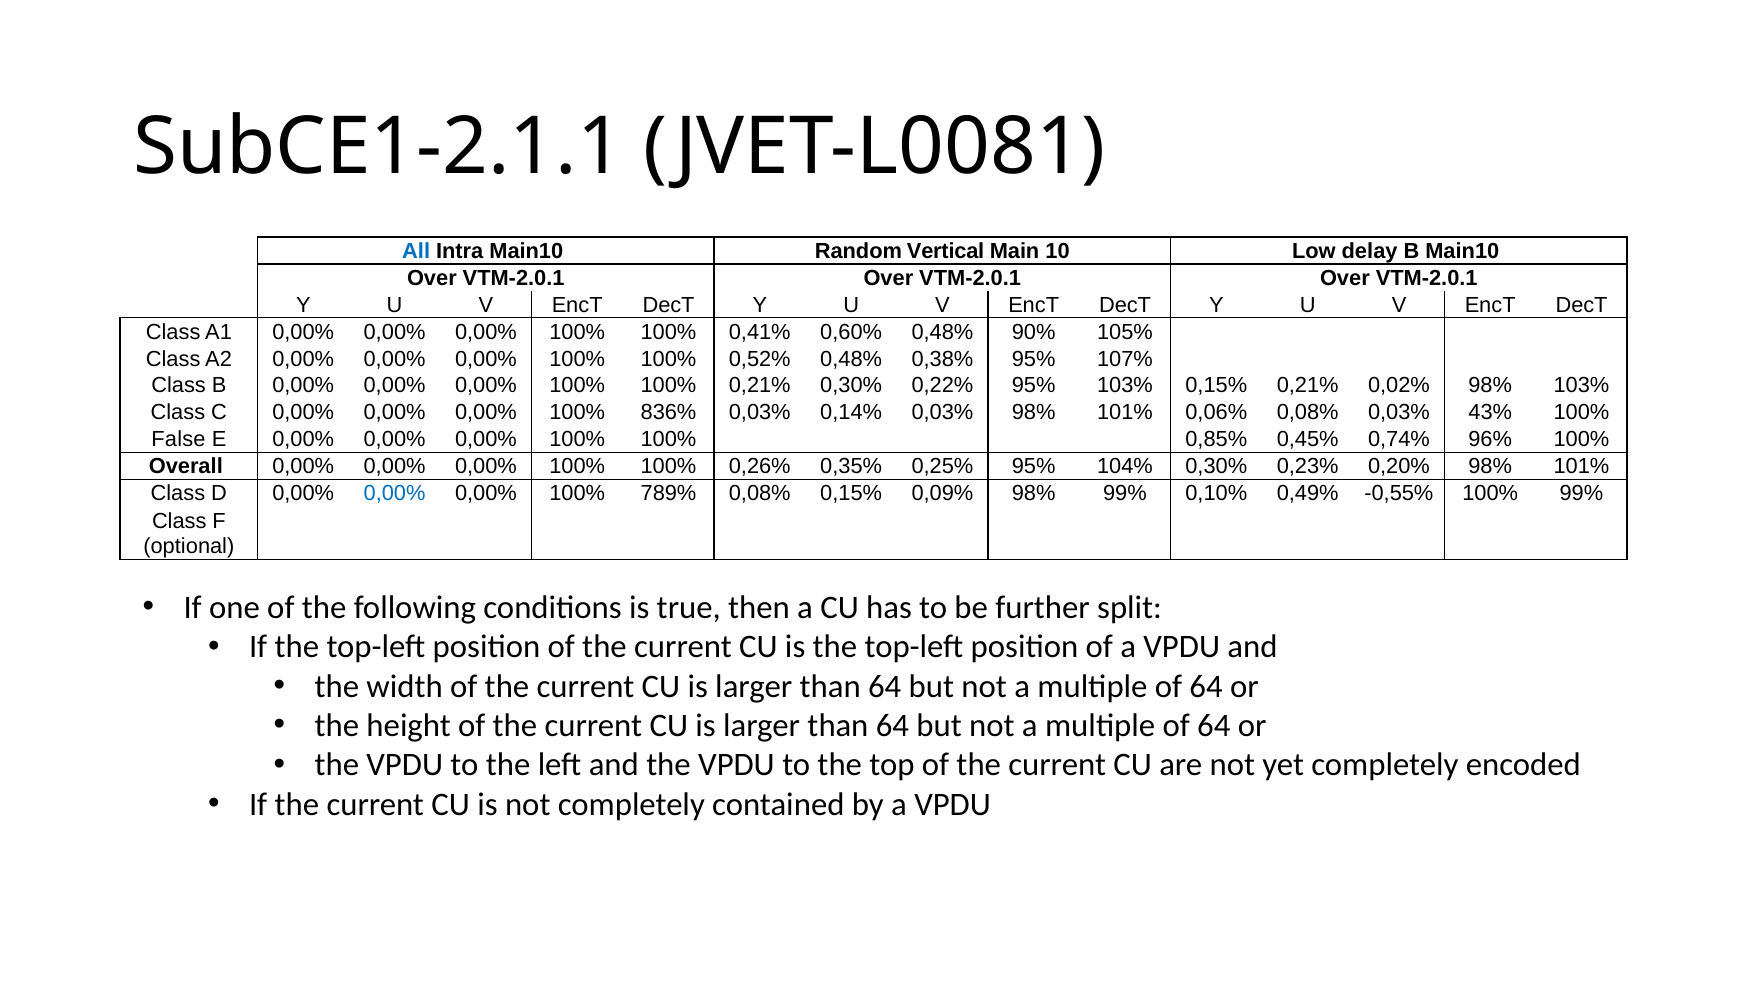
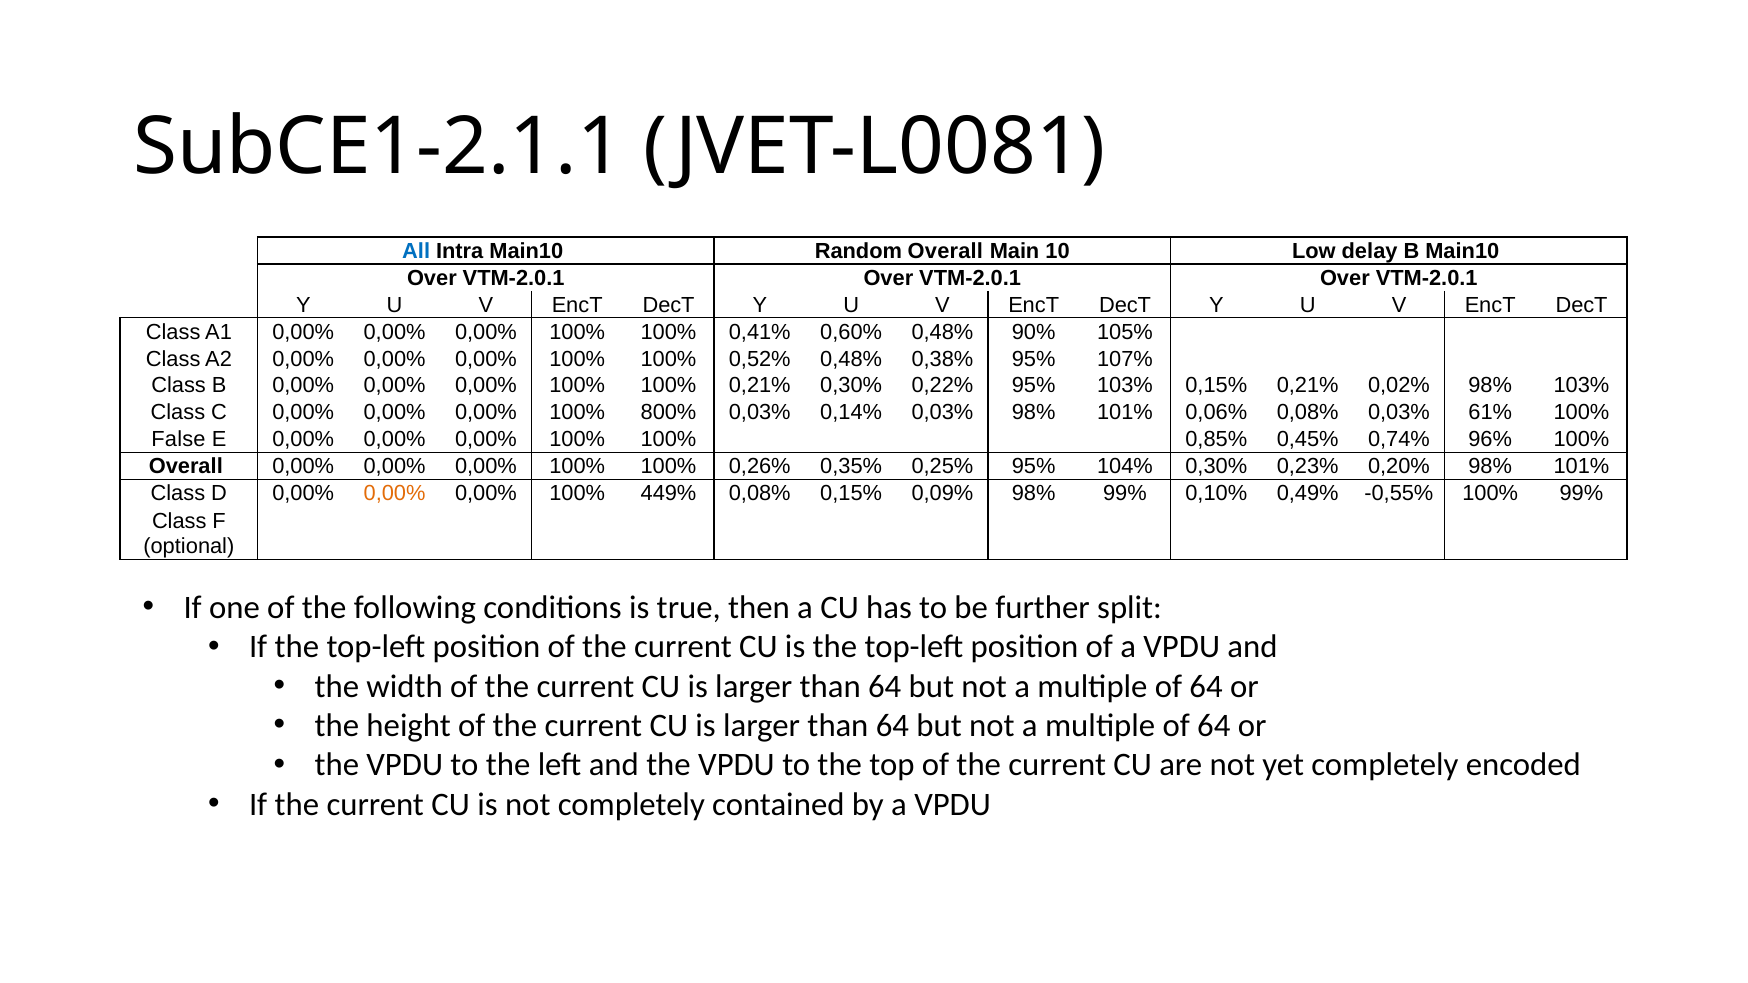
Random Vertical: Vertical -> Overall (945, 251)
836%: 836% -> 800% (669, 413)
43%: 43% -> 61% (1490, 413)
0,00% colour: blue -> orange (395, 494)
789%: 789% -> 449% (669, 494)
